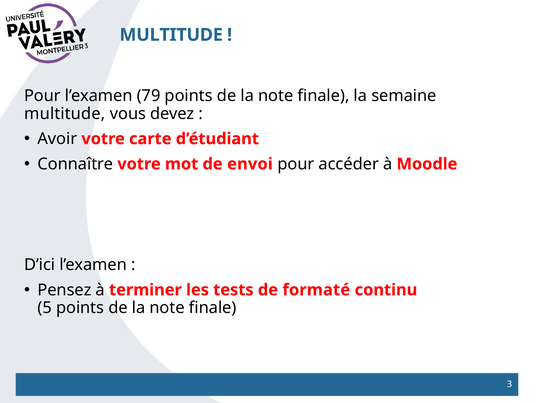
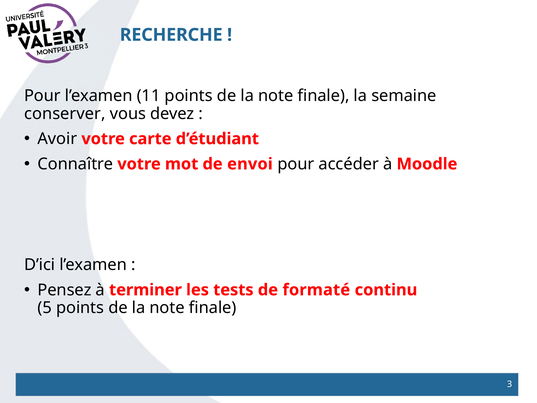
MULTITUDE: MULTITUDE -> RECHERCHE (171, 35)
79: 79 -> 11 (149, 96)
multitude: multitude -> conserver (65, 114)
